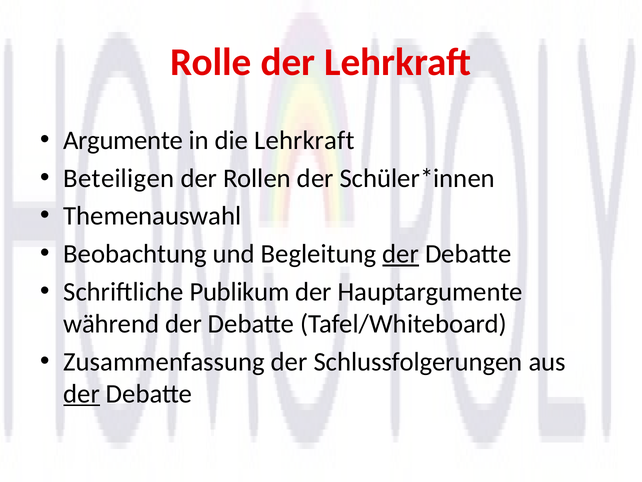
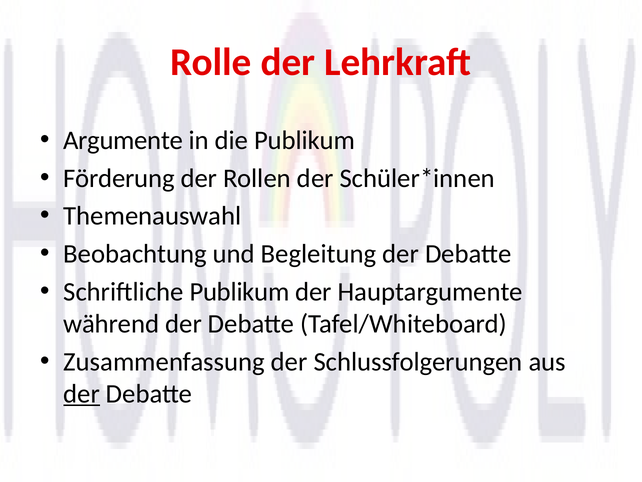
die Lehrkraft: Lehrkraft -> Publikum (305, 140)
Beteiligen: Beteiligen -> Förderung (119, 178)
der underline: present -> none (401, 254)
